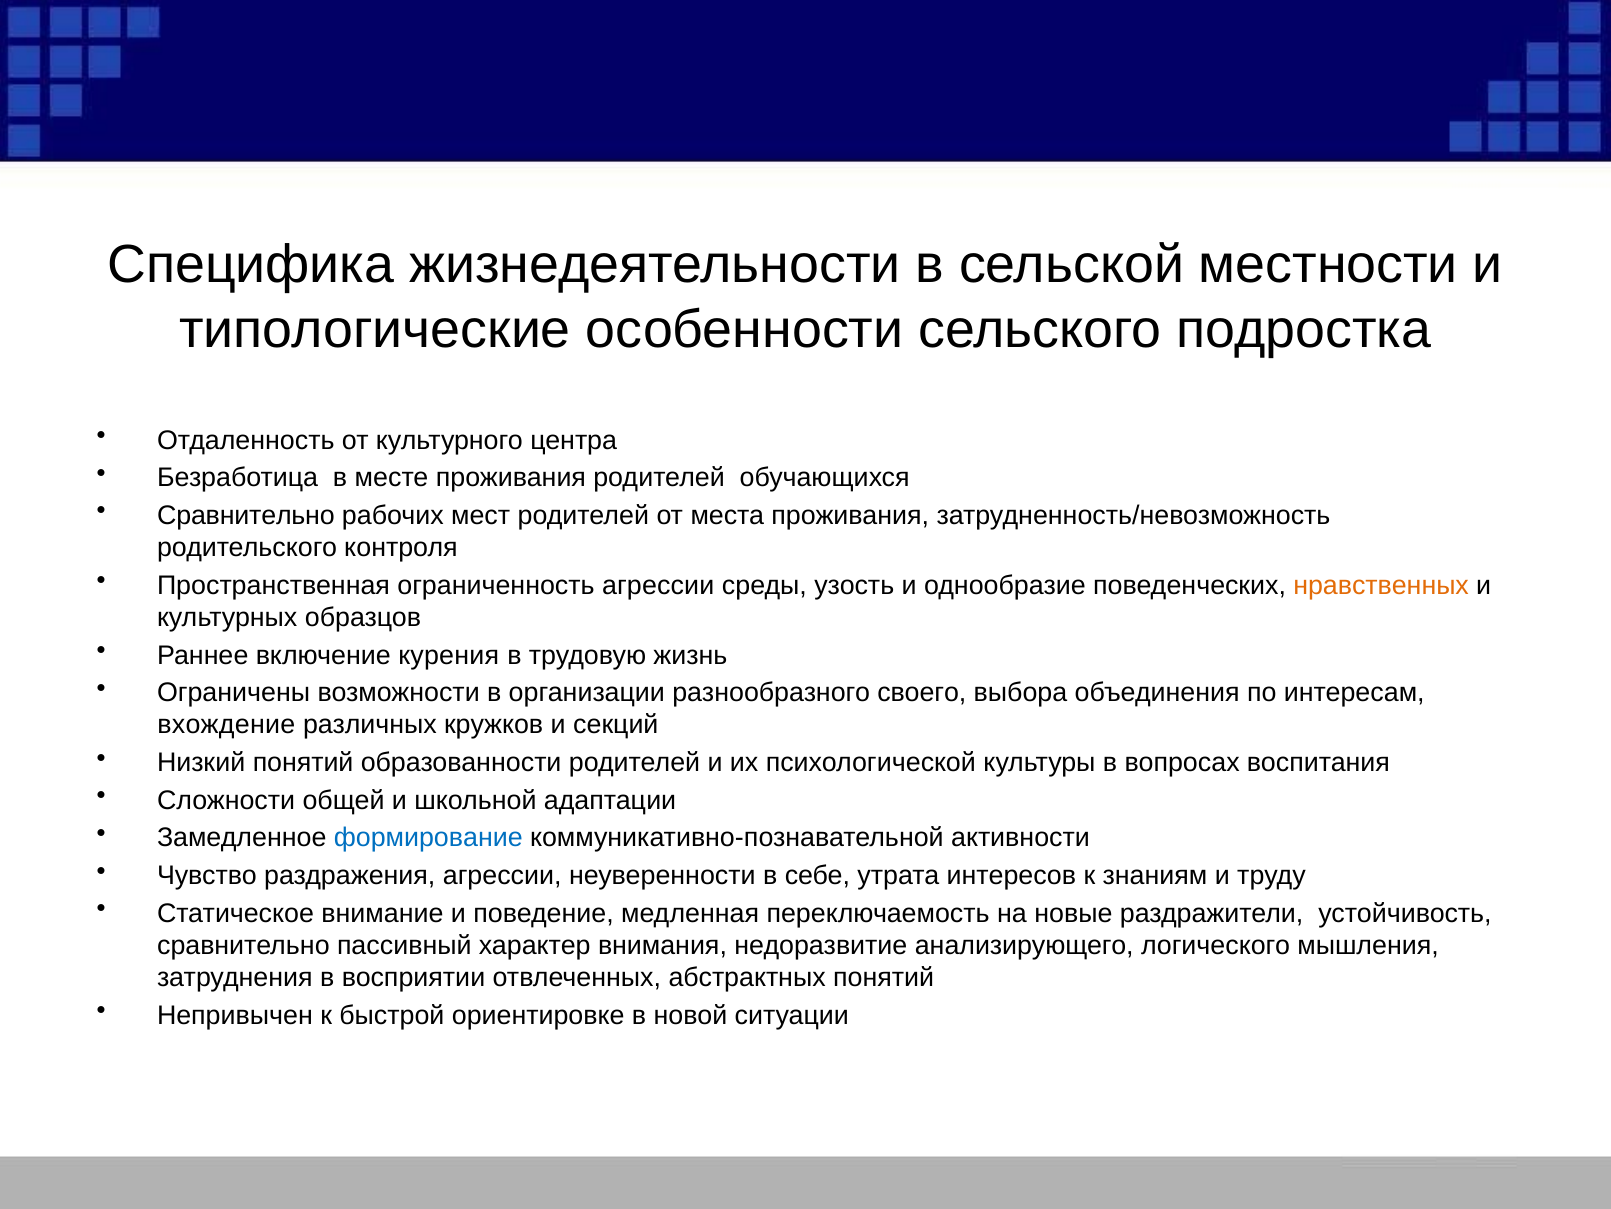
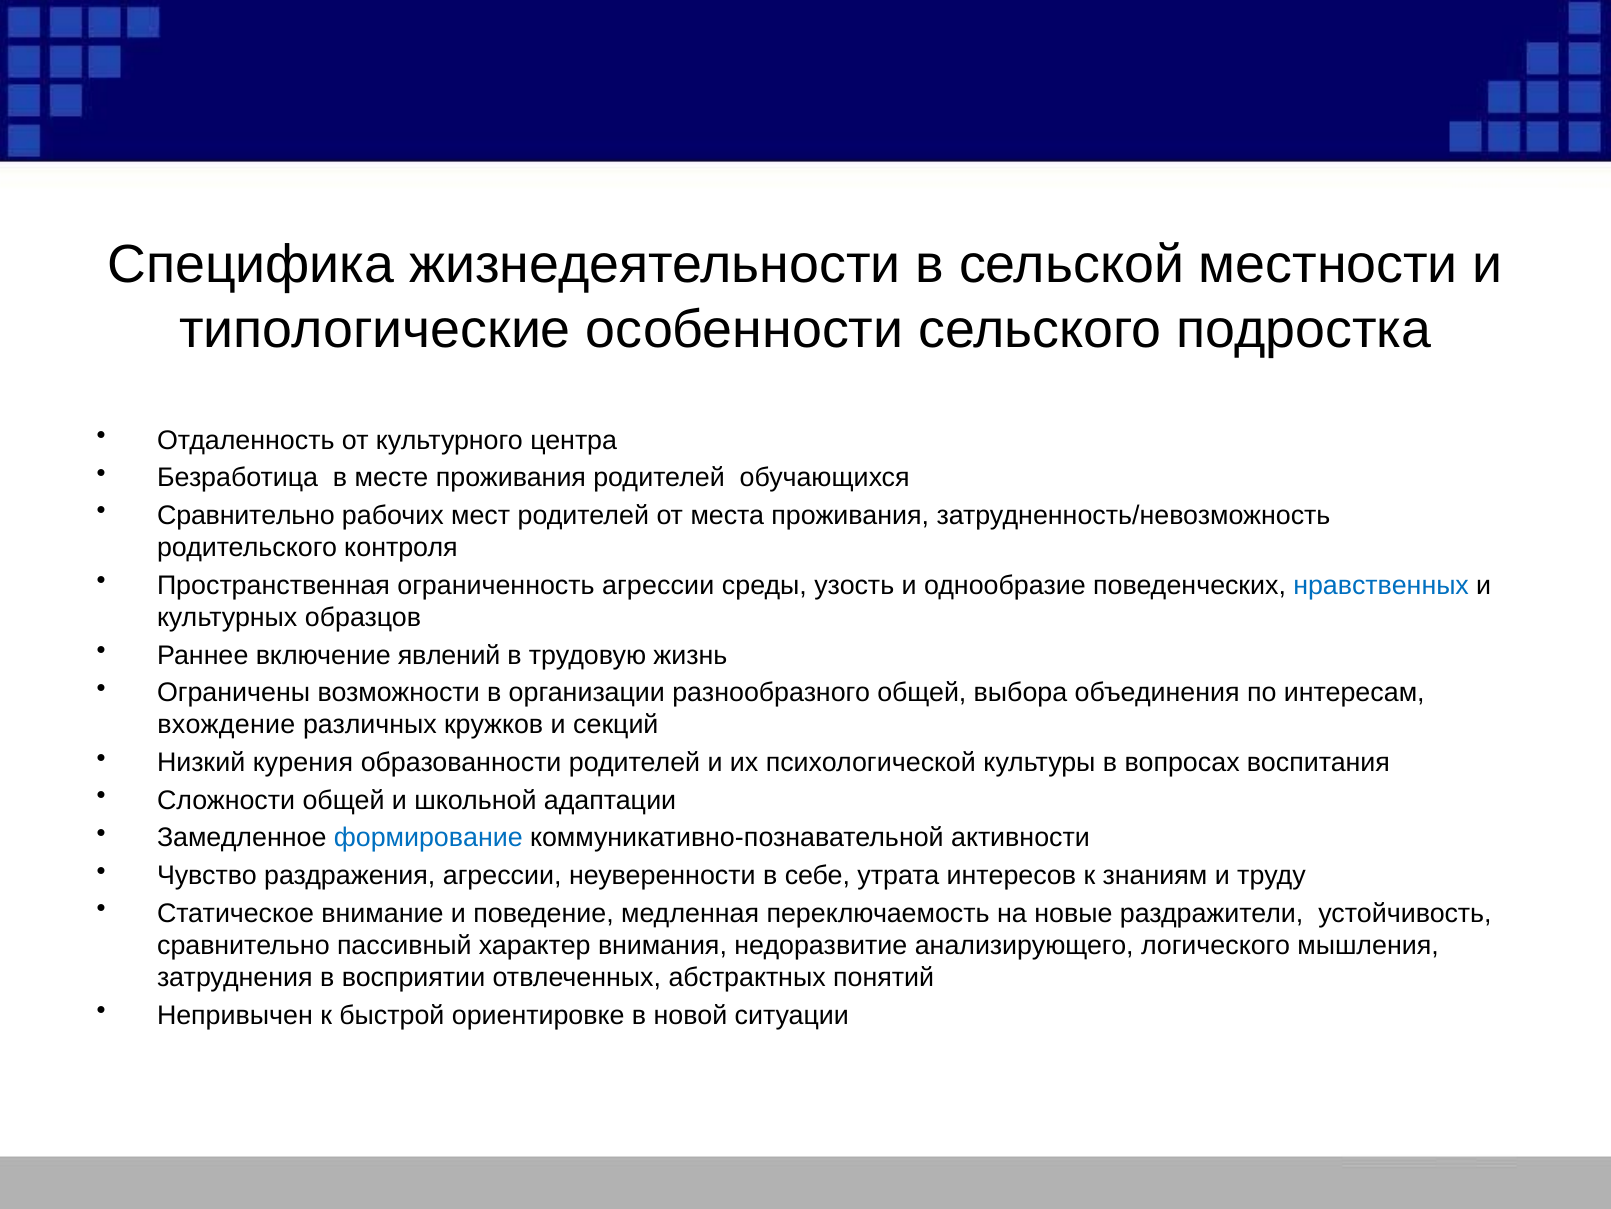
нравственных colour: orange -> blue (1381, 585)
курения: курения -> явлений (449, 655)
разнообразного своего: своего -> общей (922, 692)
Низкий понятий: понятий -> курения (303, 762)
